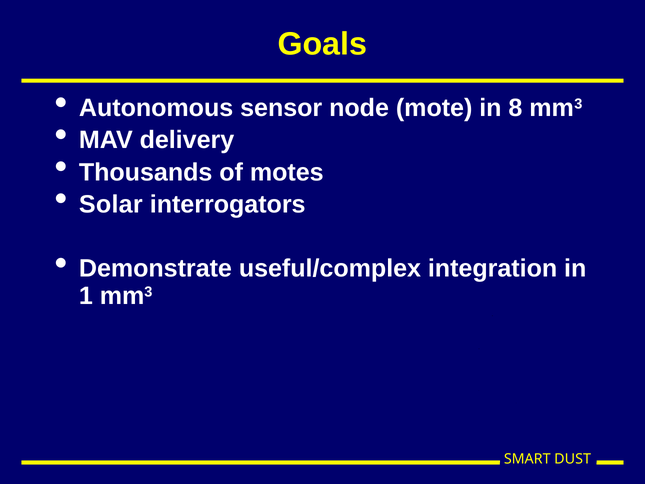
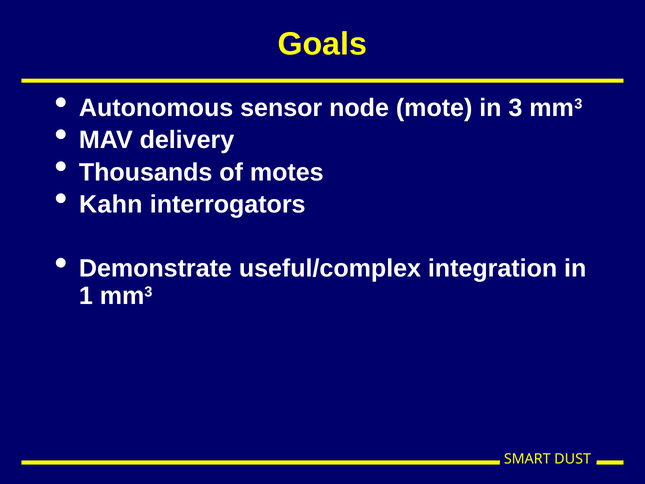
8: 8 -> 3 (515, 108)
Solar: Solar -> Kahn (111, 204)
